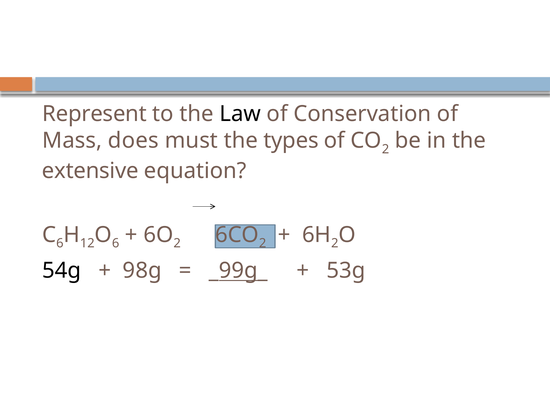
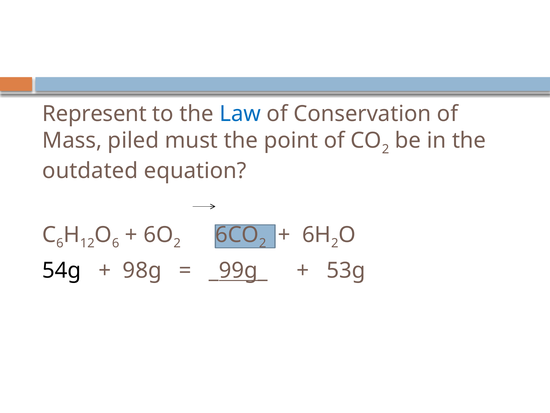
Law colour: black -> blue (240, 114)
does: does -> piled (133, 140)
types: types -> point (291, 140)
extensive: extensive -> outdated (90, 171)
